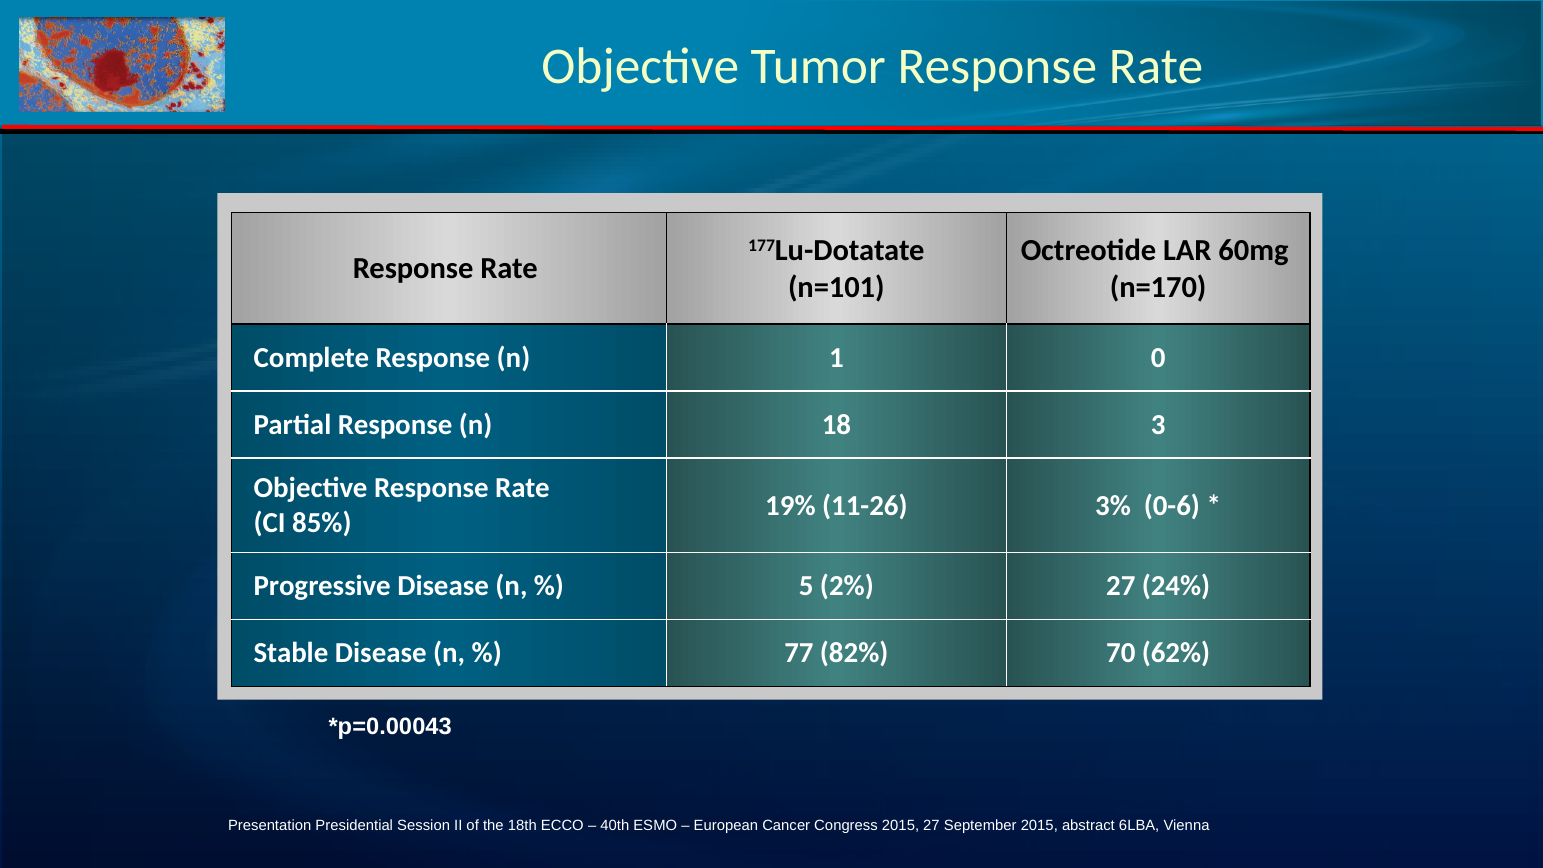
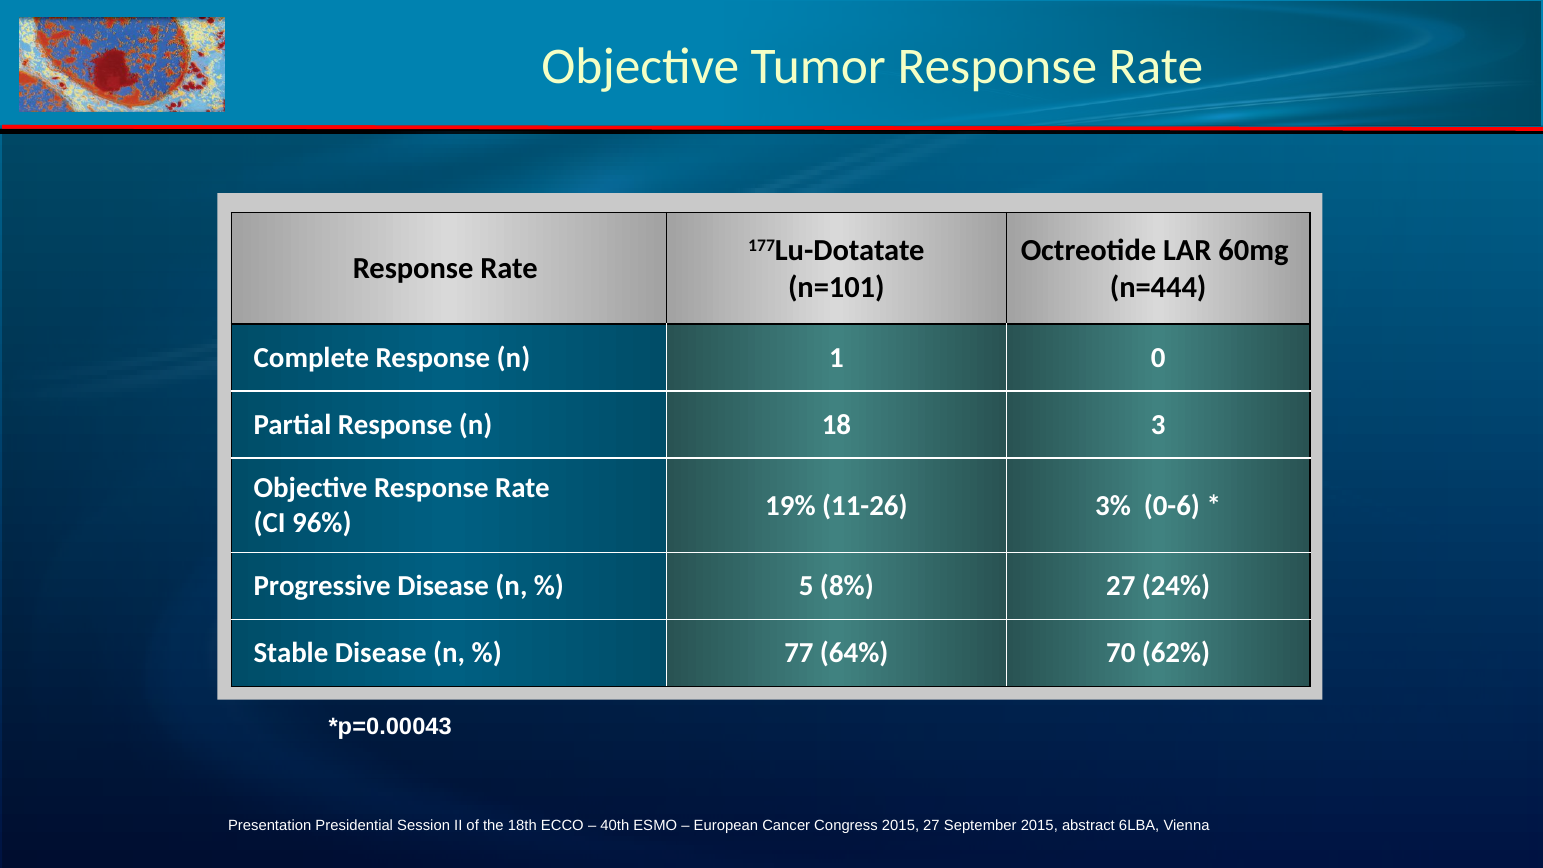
n=170: n=170 -> n=444 (1158, 287)
85%: 85% -> 96% (322, 523)
2%: 2% -> 8% (847, 586)
82%: 82% -> 64% (854, 653)
